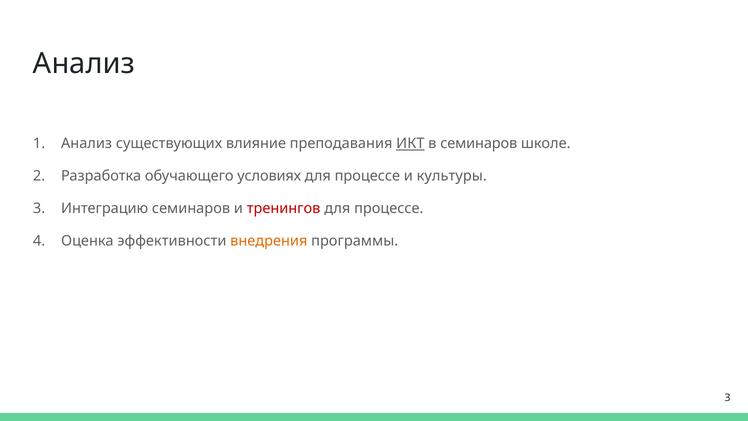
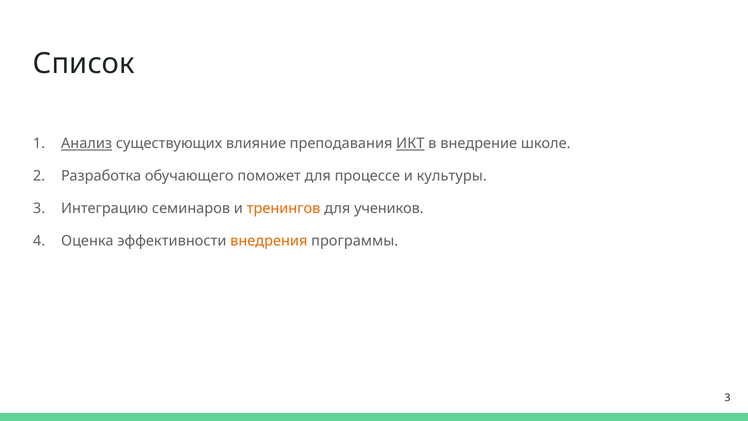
Анализ: Анализ -> Список (84, 63)
Анализ underline: none -> present (87, 144)
в семинаров: семинаров -> внедрение (479, 144)
условиях: условиях -> поможет (269, 176)
тренингов colour: red -> orange (284, 209)
процессе: процессе -> учеников (389, 209)
